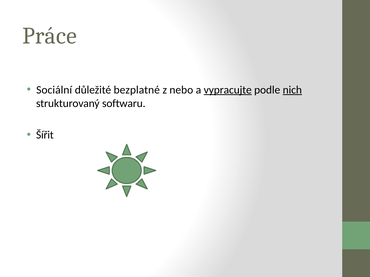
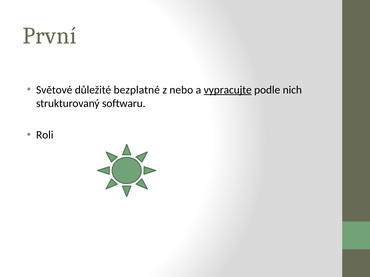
Práce: Práce -> První (49, 36)
Sociální: Sociální -> Světové (54, 90)
nich underline: present -> none (292, 90)
Šířit: Šířit -> Roli (45, 135)
